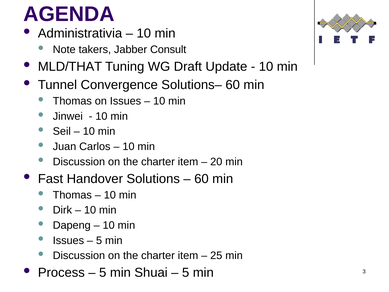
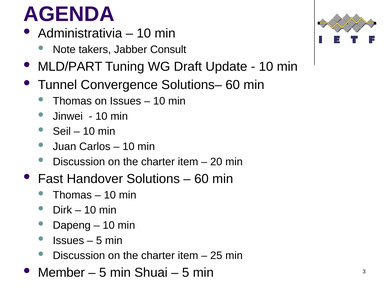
MLD/THAT: MLD/THAT -> MLD/PART (70, 67)
Process: Process -> Member (61, 272)
